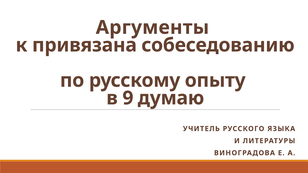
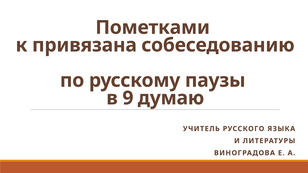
Аргументы: Аргументы -> Пометками (153, 28)
опыту: опыту -> паузы (215, 81)
